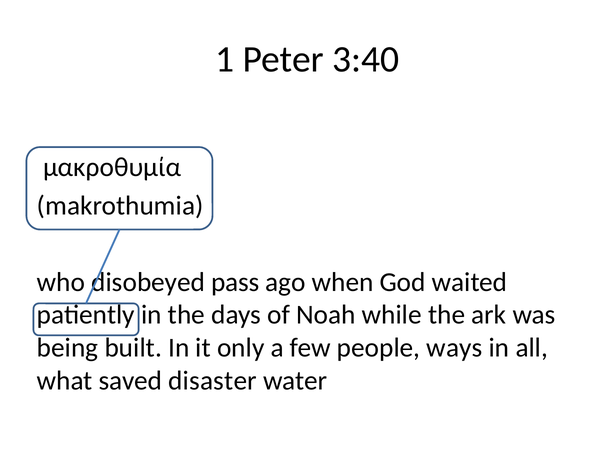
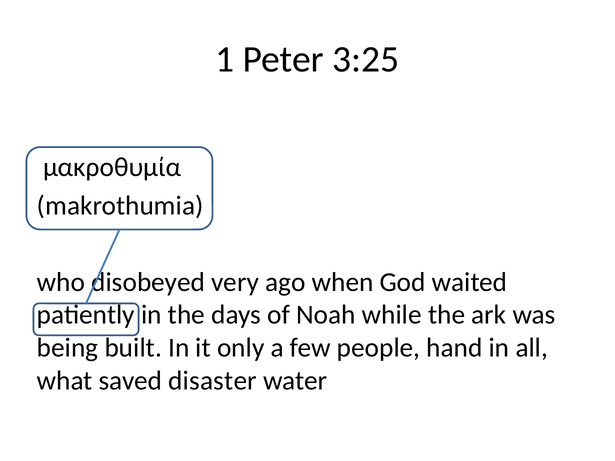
3:40: 3:40 -> 3:25 (366, 60)
pass: pass -> very (235, 282)
ways: ways -> hand (455, 348)
